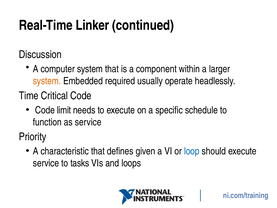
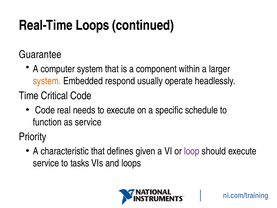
Real-Time Linker: Linker -> Loops (92, 25)
Discussion: Discussion -> Guarantee (40, 54)
required: required -> respond (120, 81)
limit: limit -> real (64, 110)
loop colour: blue -> purple (192, 151)
